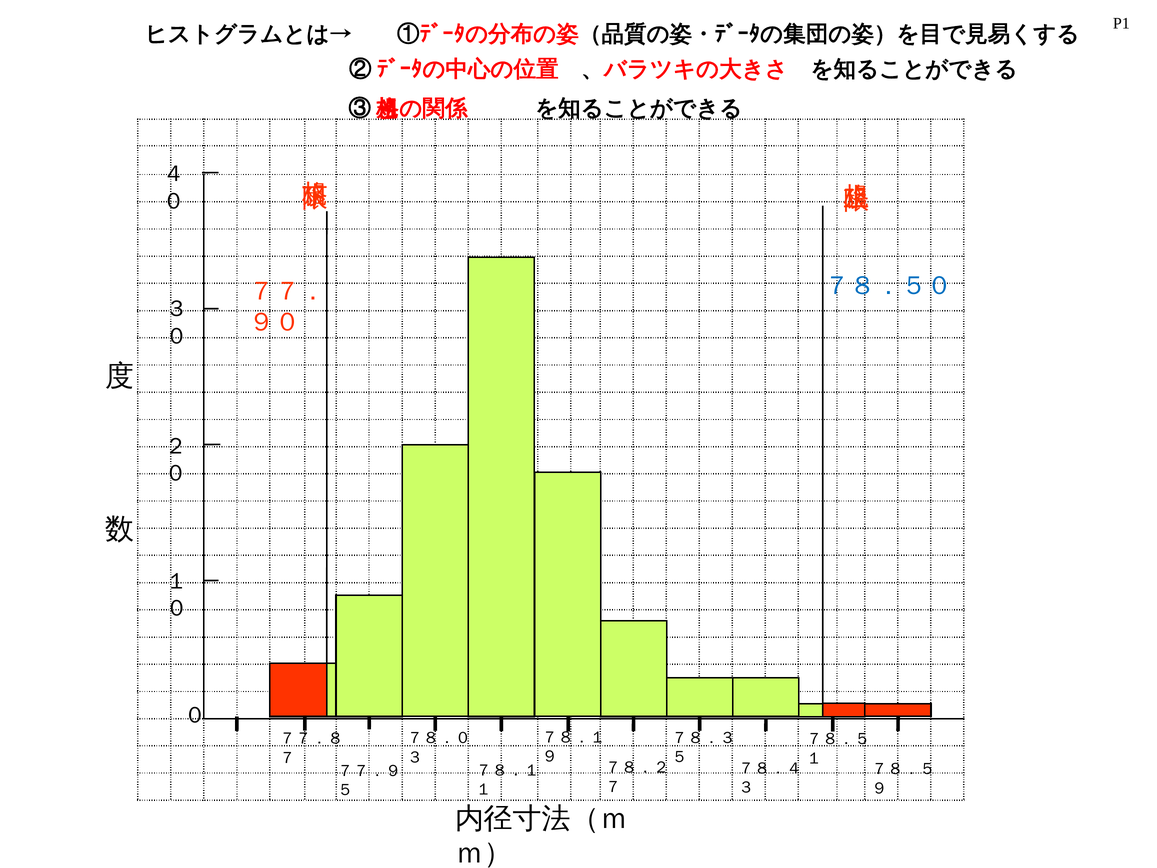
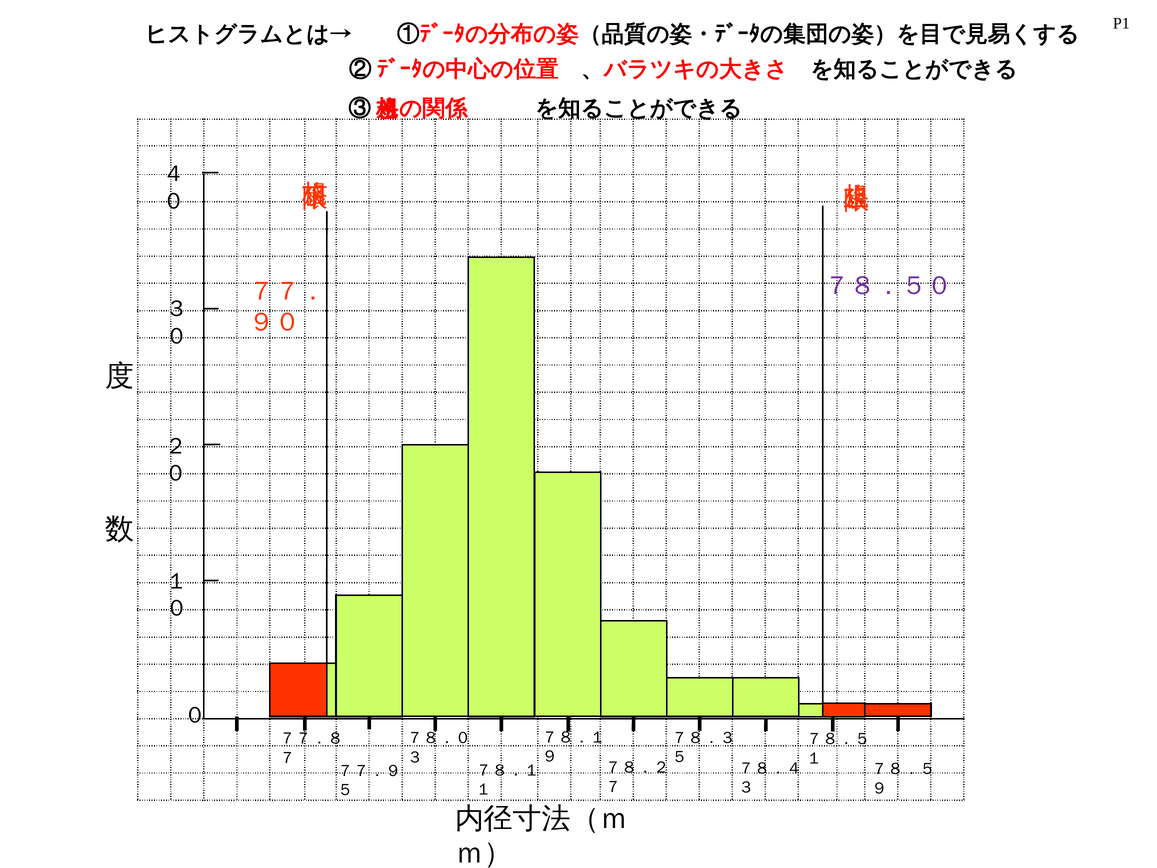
７８．５０ colour: blue -> purple (888, 286)
